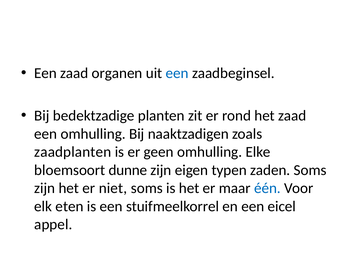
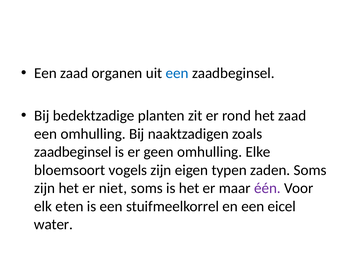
zaadplanten: zaadplanten -> zaadbeginsel (73, 152)
dunne: dunne -> vogels (128, 170)
één colour: blue -> purple (267, 188)
appel: appel -> water (53, 225)
